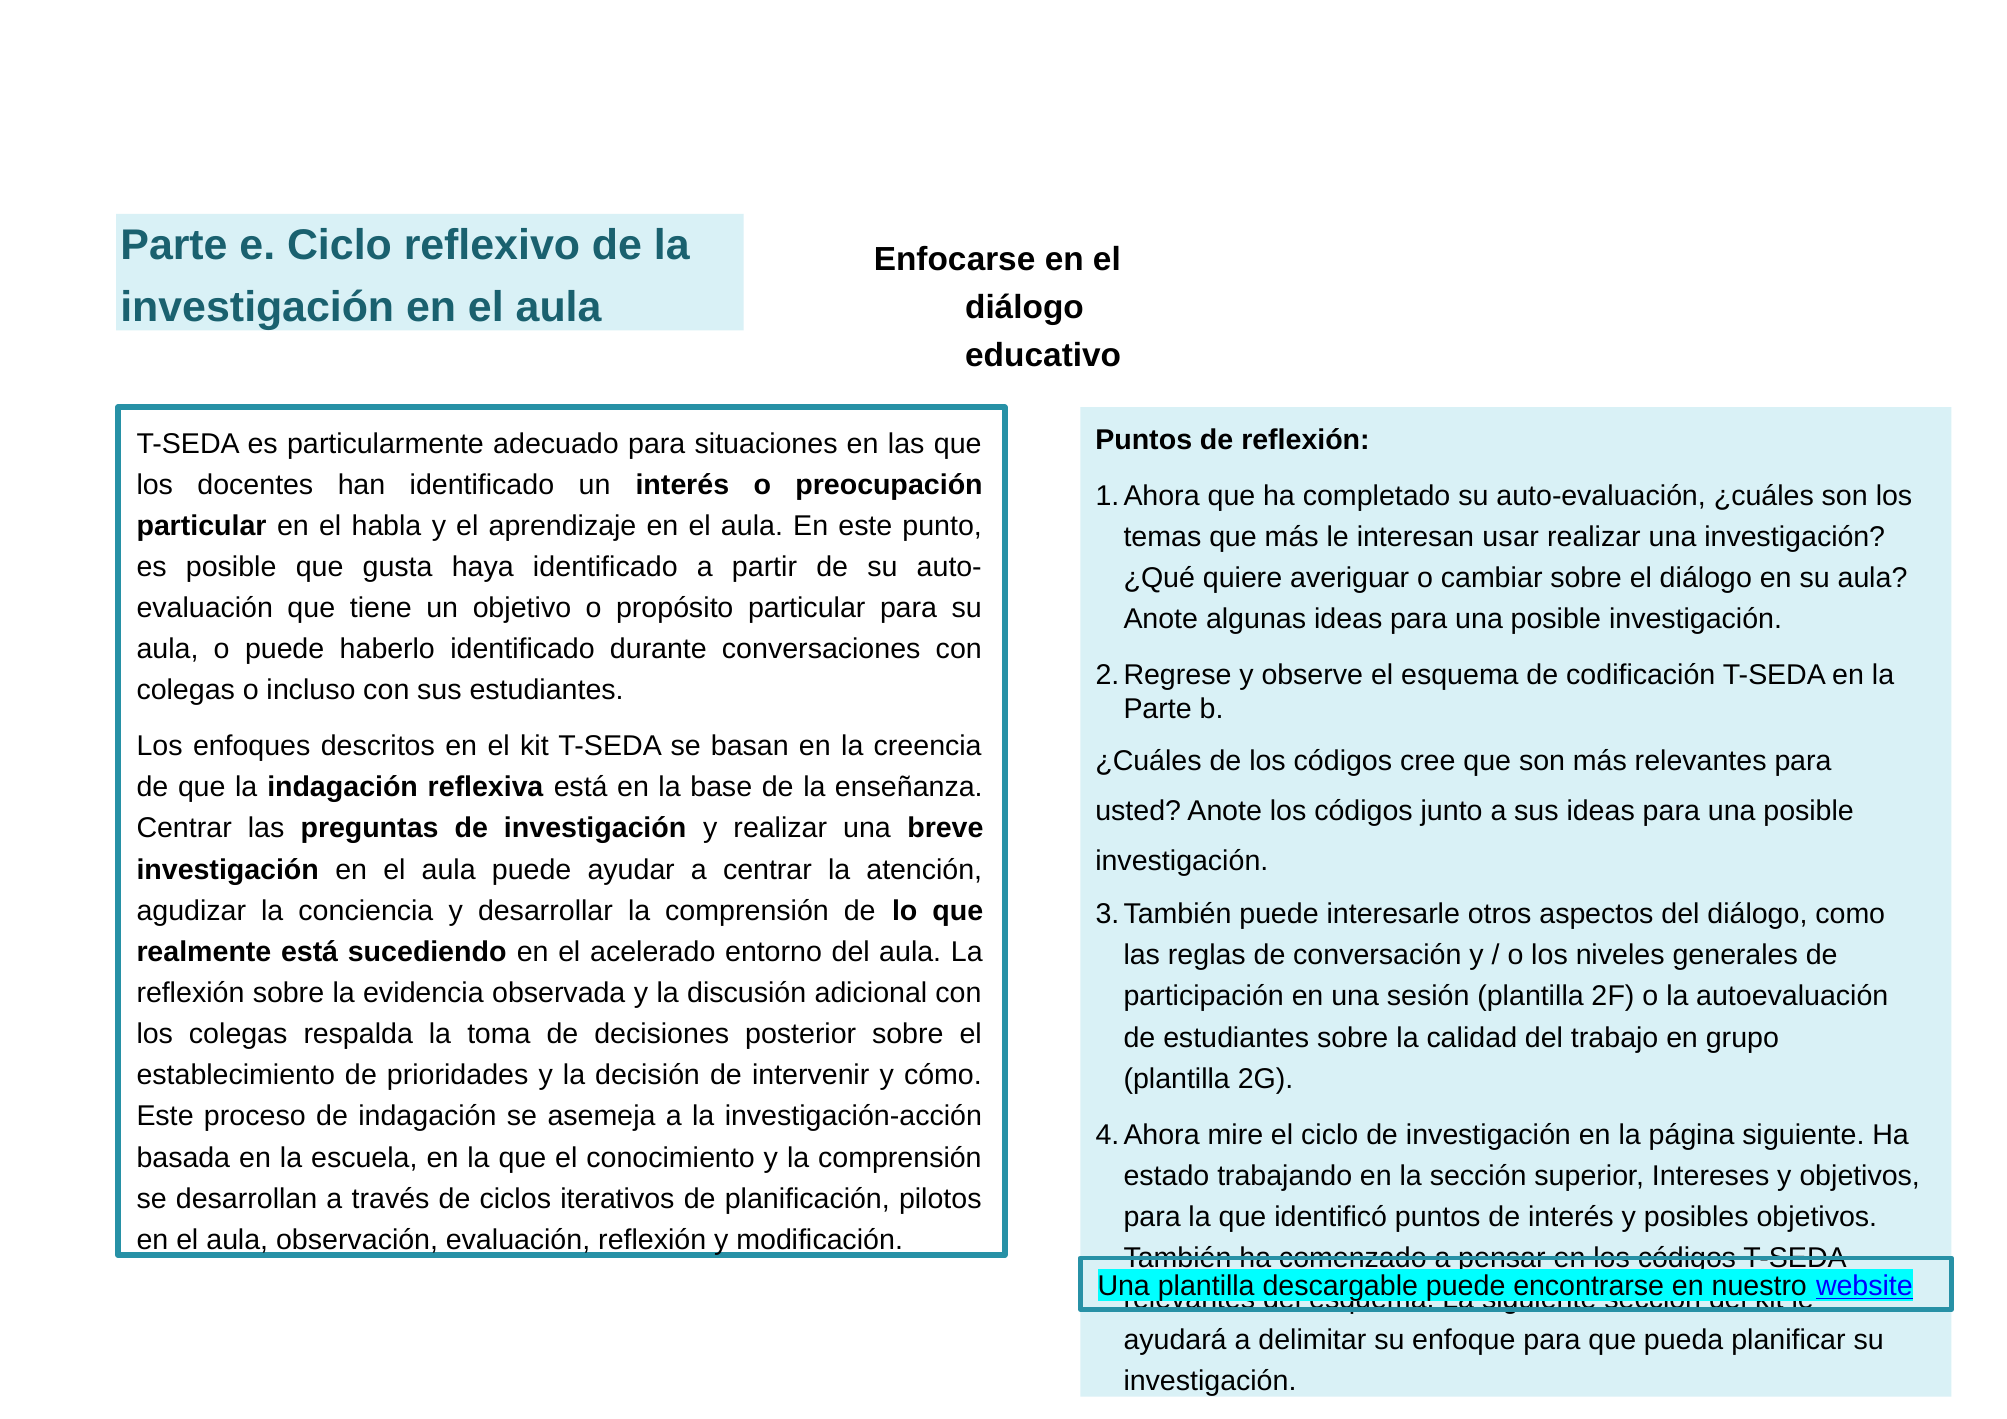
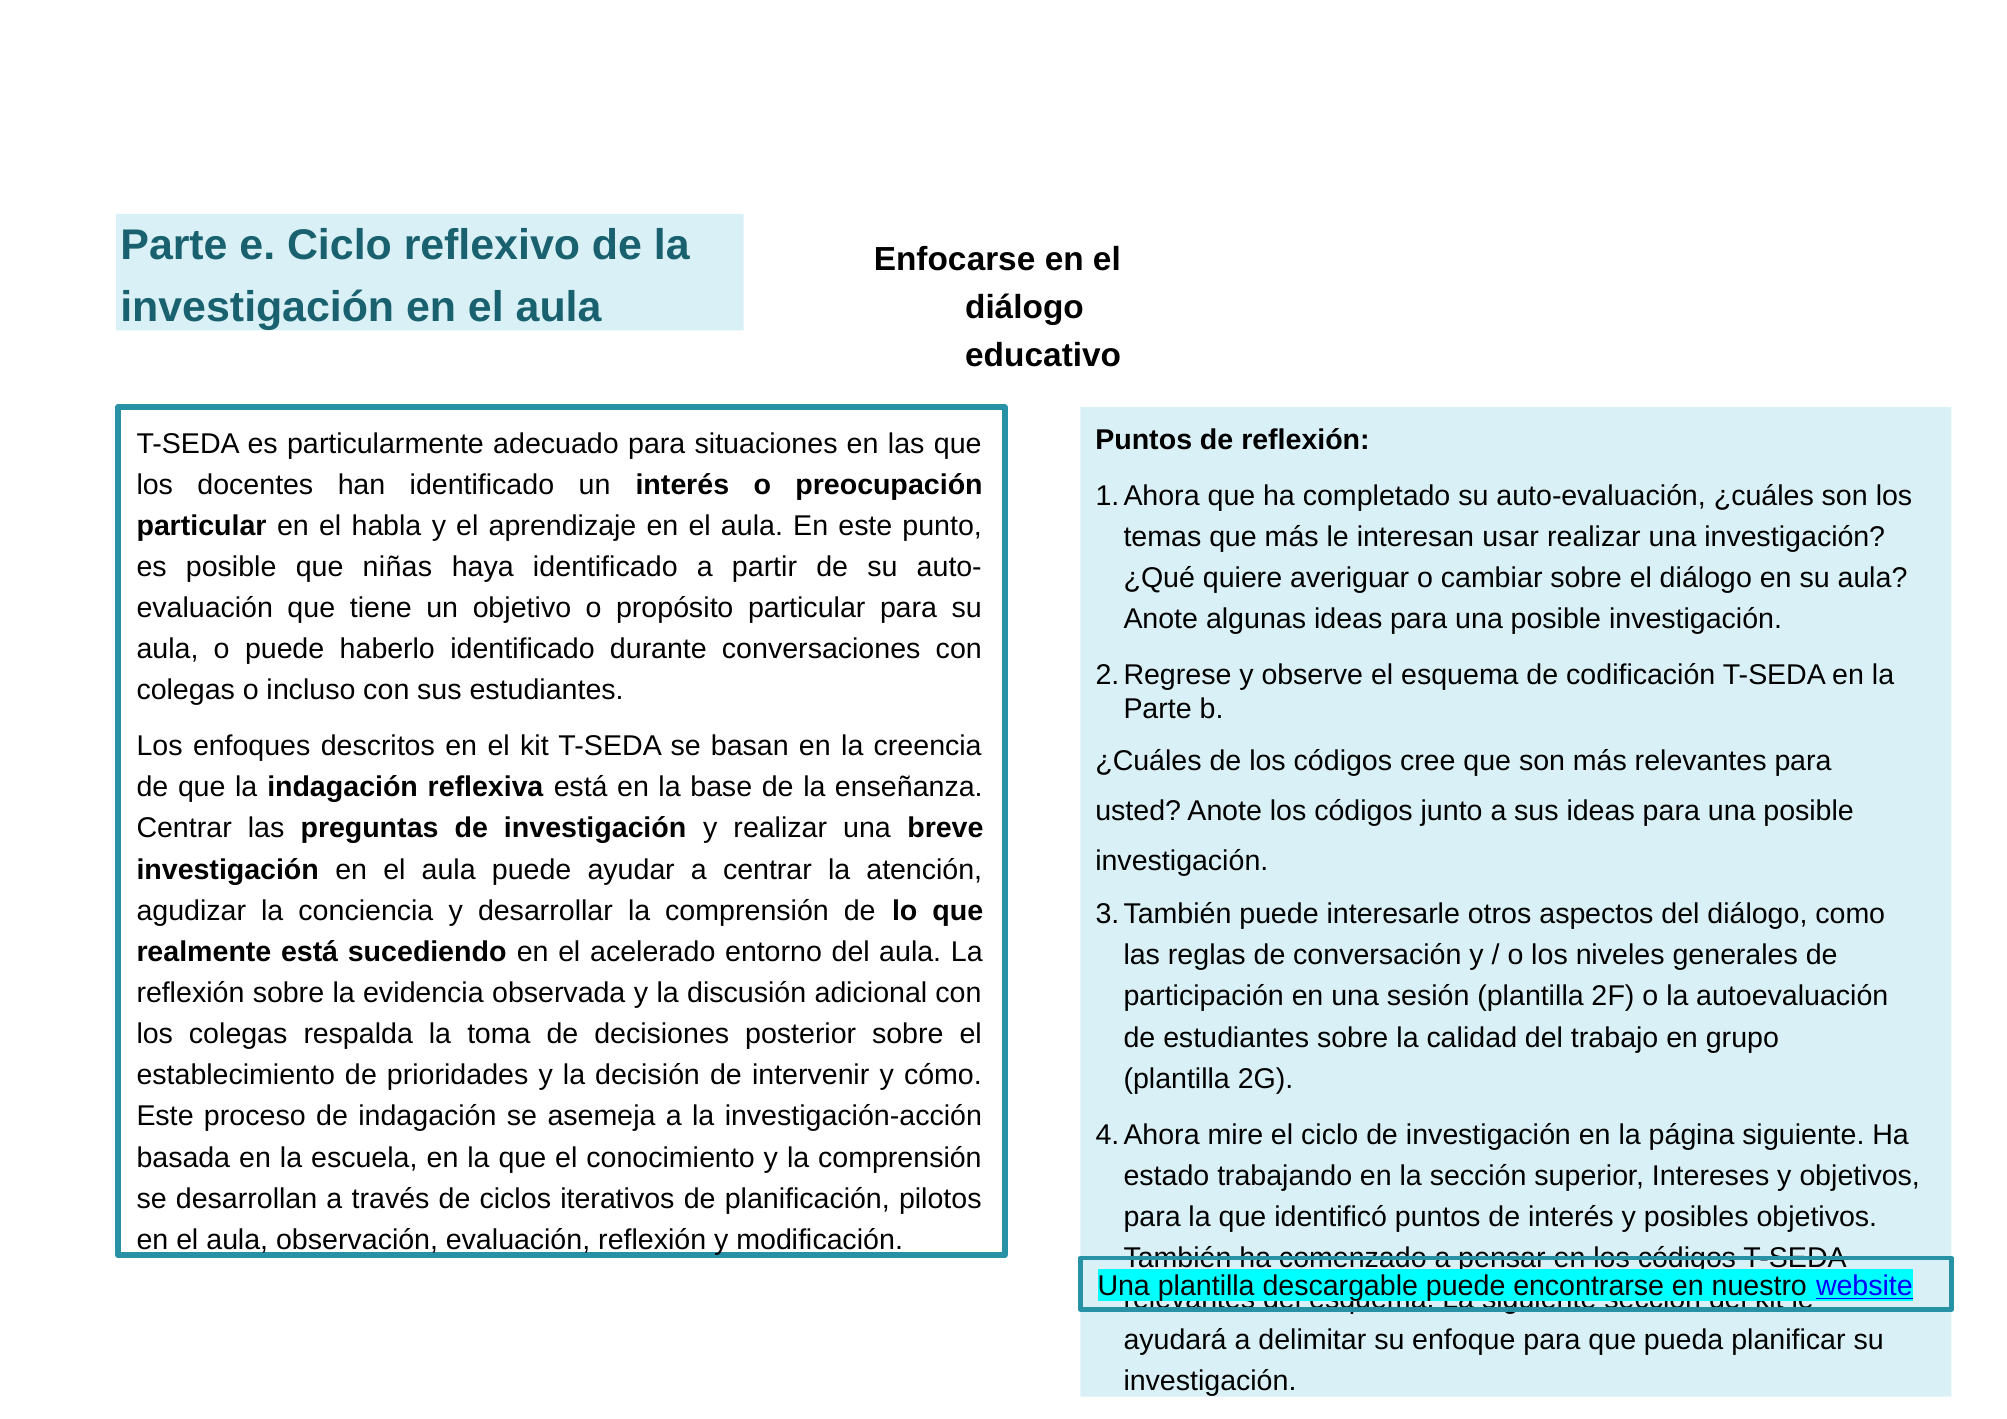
gusta: gusta -> niñas (397, 567)
